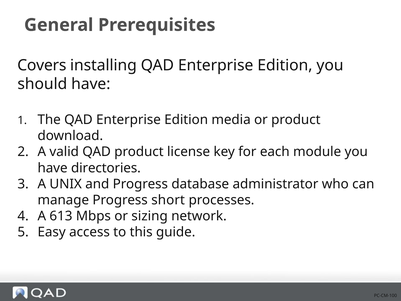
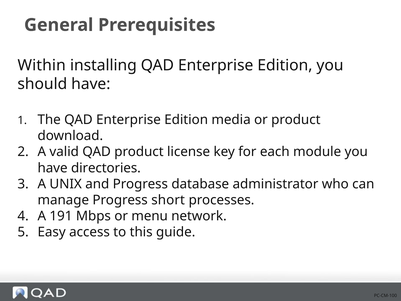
Covers: Covers -> Within (42, 65)
613: 613 -> 191 (61, 216)
sizing: sizing -> menu (150, 216)
